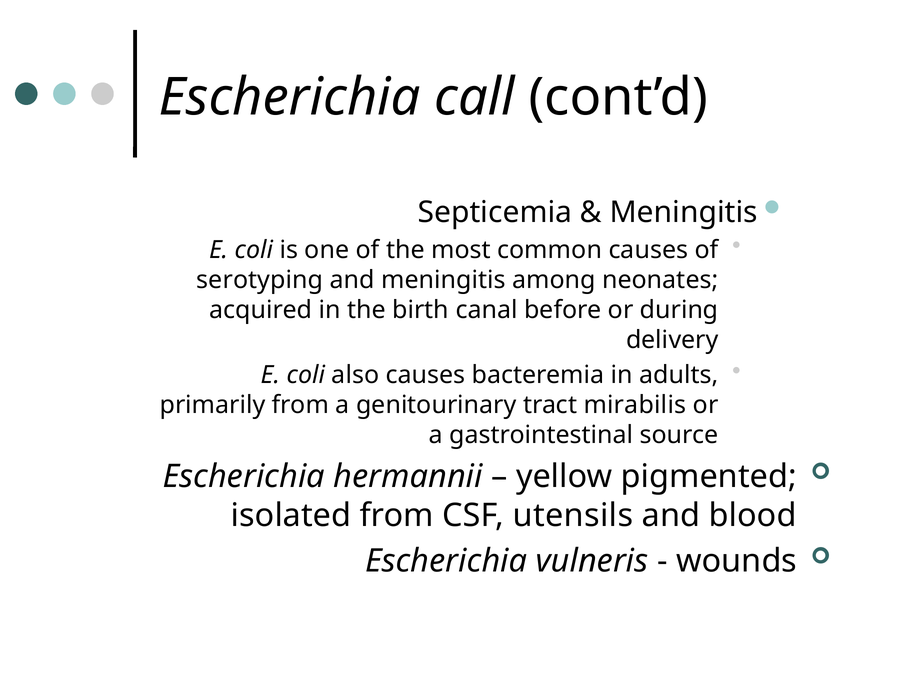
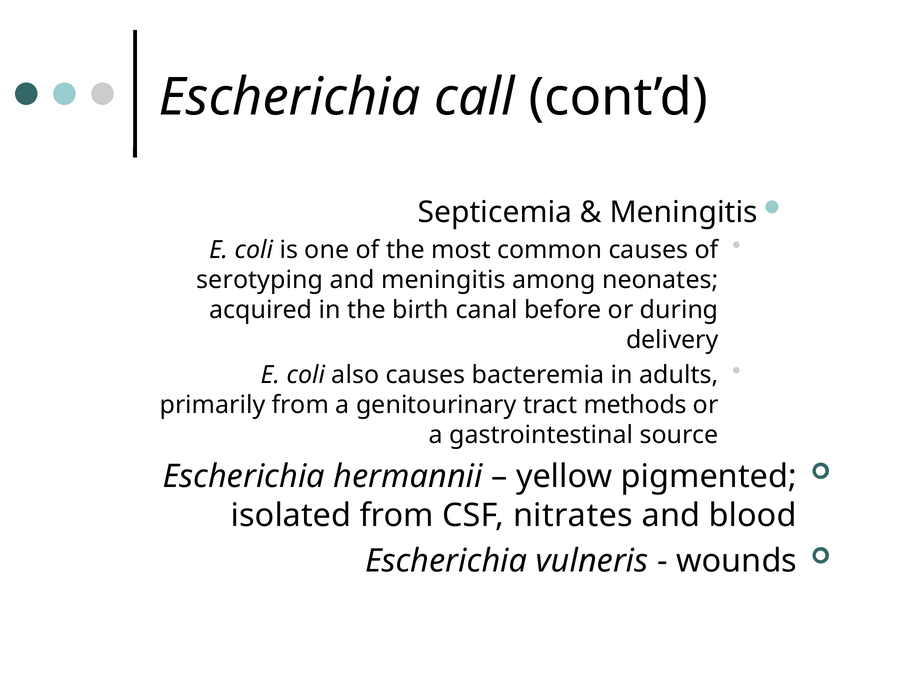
mirabilis: mirabilis -> methods (635, 405)
utensils: utensils -> nitrates (573, 515)
